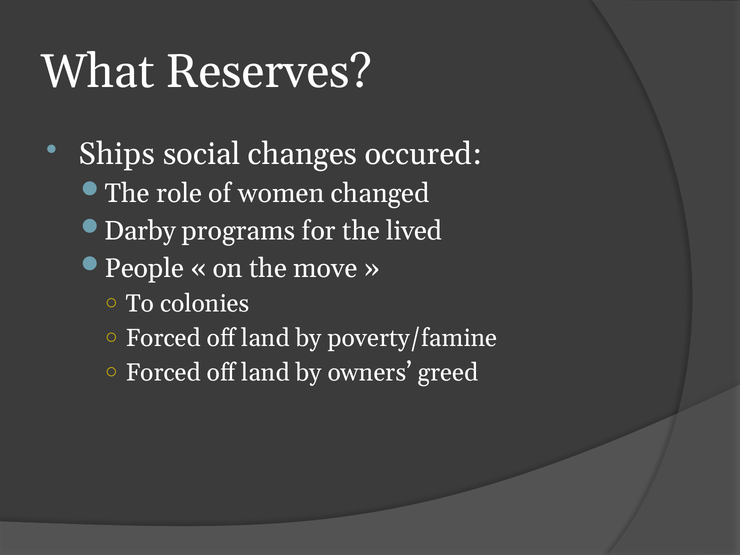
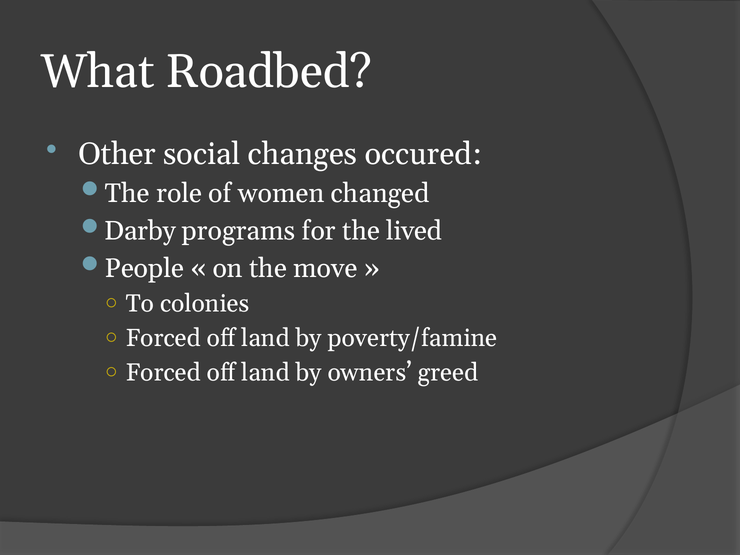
Reserves: Reserves -> Roadbed (269, 72)
Ships: Ships -> Other (117, 154)
